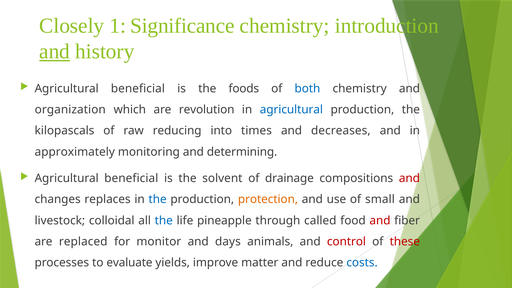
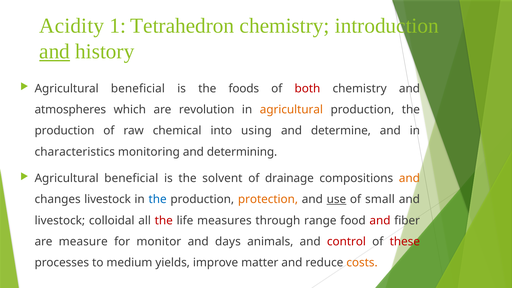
Closely: Closely -> Acidity (72, 26)
Significance: Significance -> Tetrahedron (182, 26)
both colour: blue -> red (307, 89)
organization: organization -> atmospheres (70, 110)
agricultural colour: blue -> orange (291, 110)
kilopascals: kilopascals -> production (65, 131)
reducing: reducing -> chemical (177, 131)
times: times -> using (256, 131)
decreases: decreases -> determine (341, 131)
approximately: approximately -> characteristics (75, 152)
and colour: red -> orange (409, 178)
changes replaces: replaces -> livestock (108, 199)
use underline: none -> present (336, 199)
the colour: blue -> red (164, 220)
pineapple: pineapple -> measures (224, 220)
called: called -> range (320, 220)
replaced: replaced -> measure (83, 242)
evaluate: evaluate -> medium (129, 263)
costs colour: blue -> orange (362, 263)
